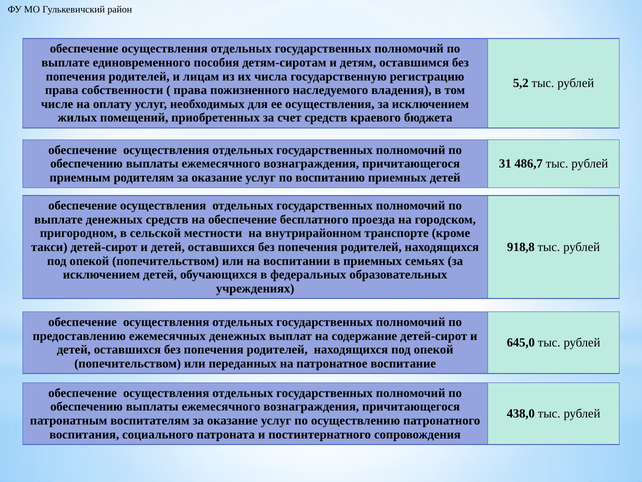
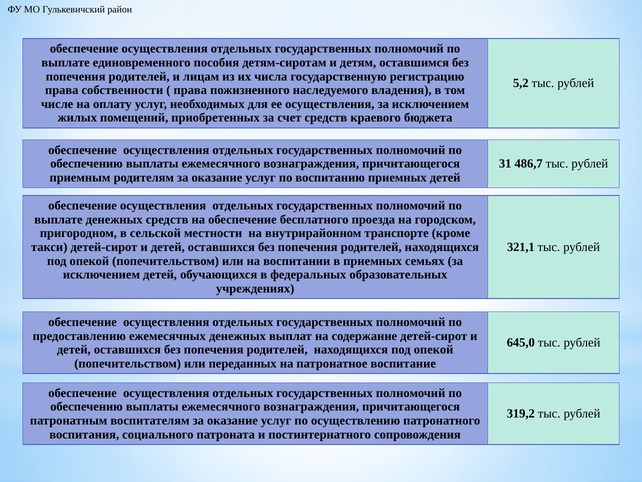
918,8: 918,8 -> 321,1 (521, 247)
438,0: 438,0 -> 319,2 (521, 413)
